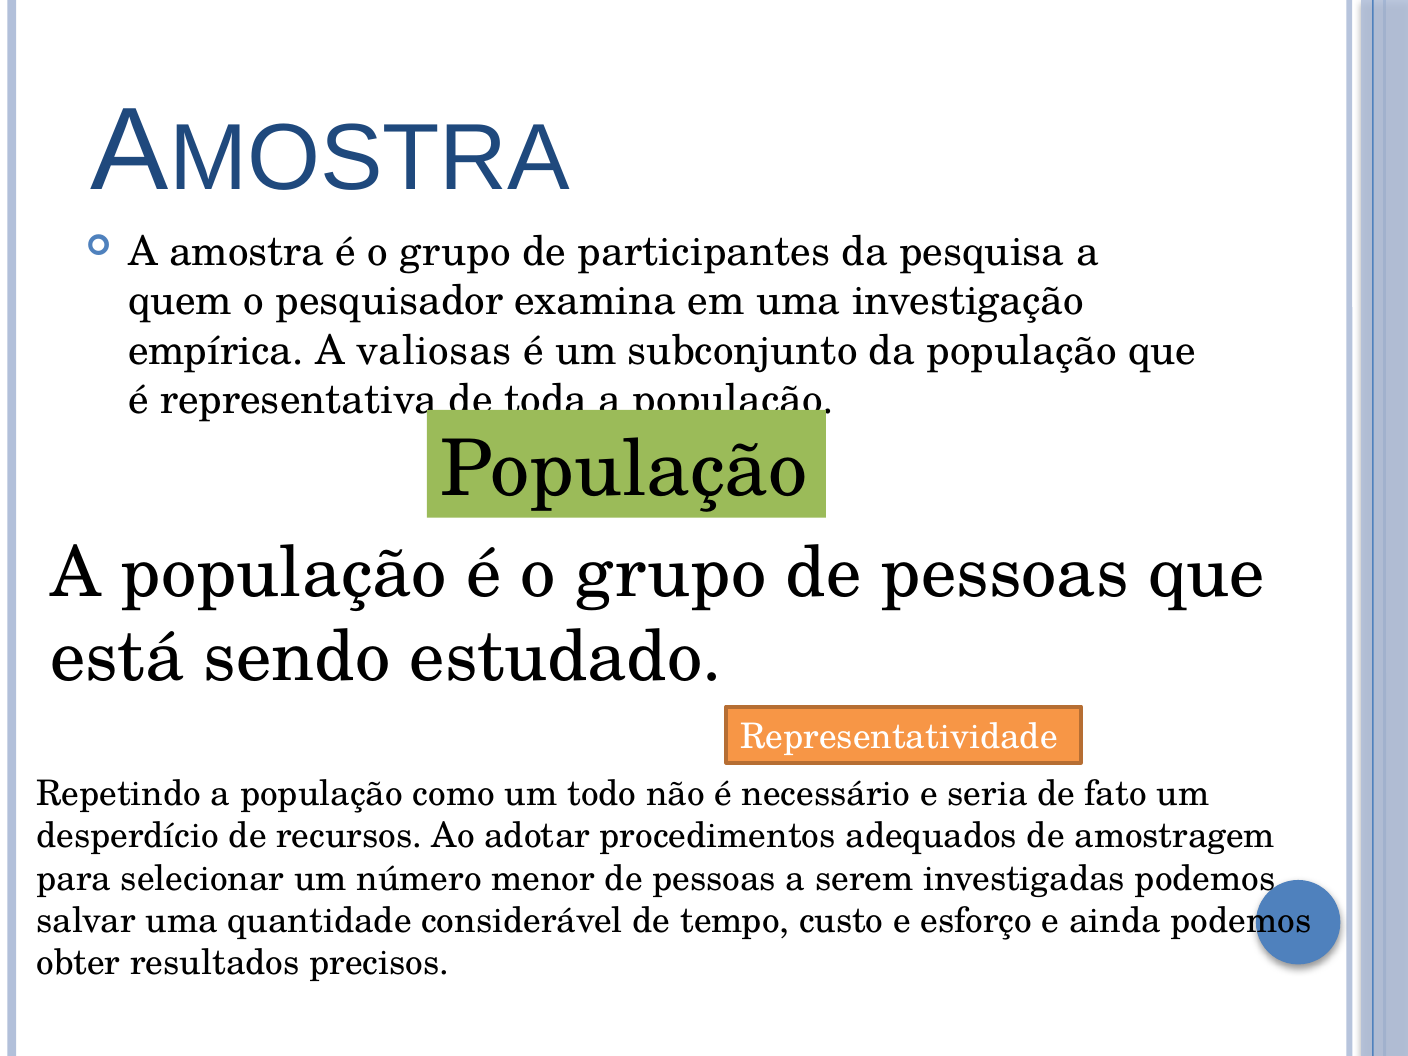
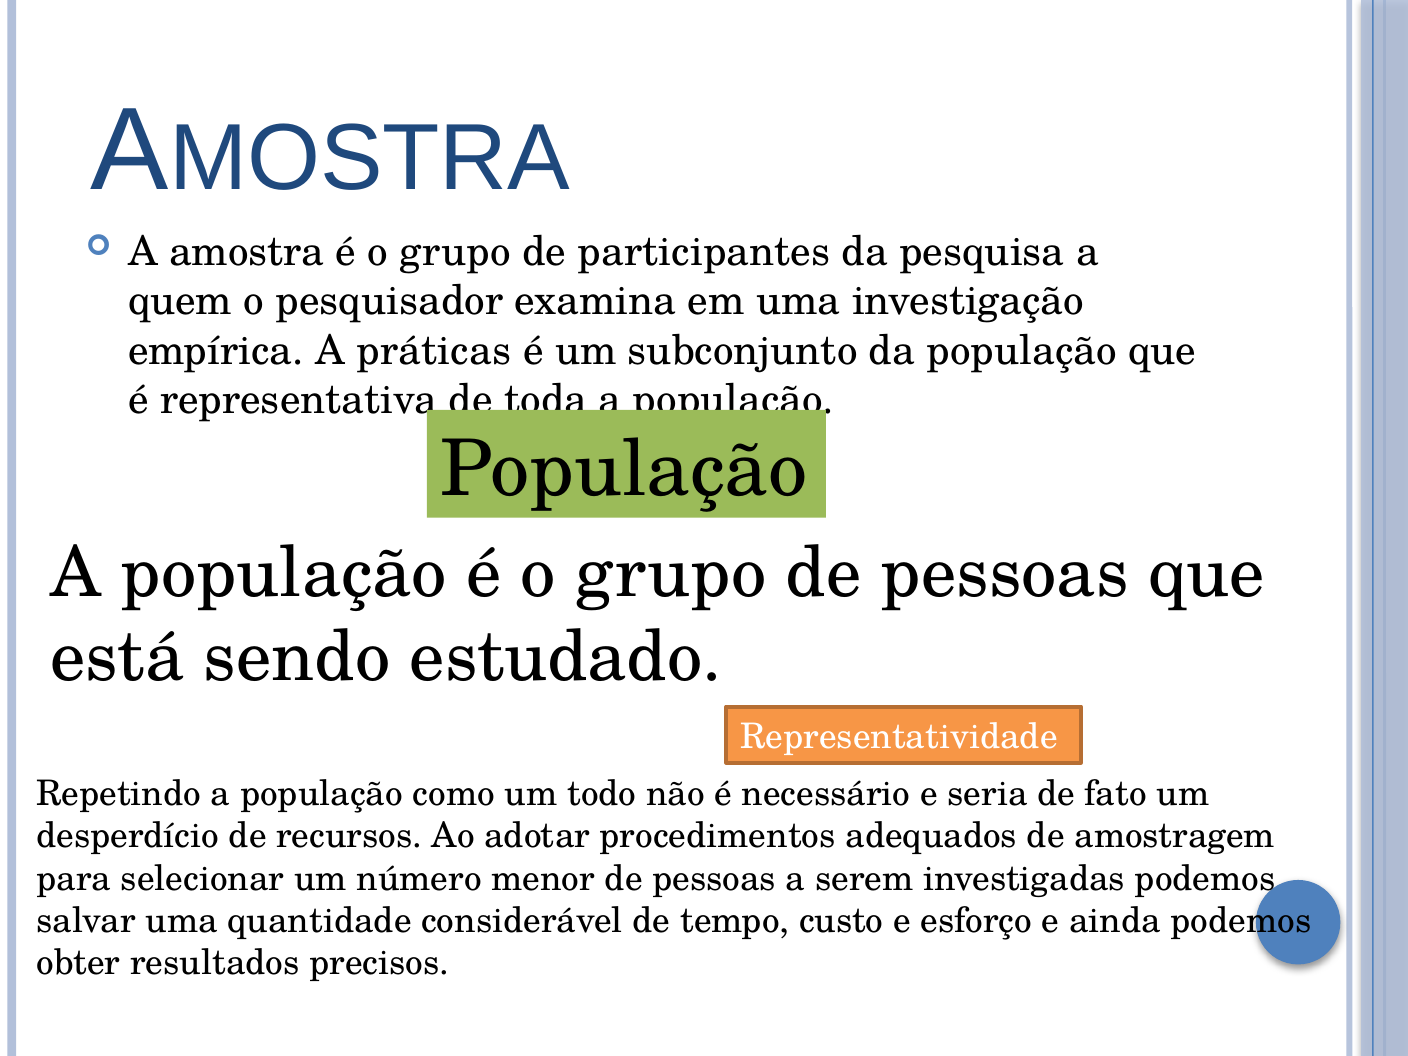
valiosas: valiosas -> práticas (434, 351)
